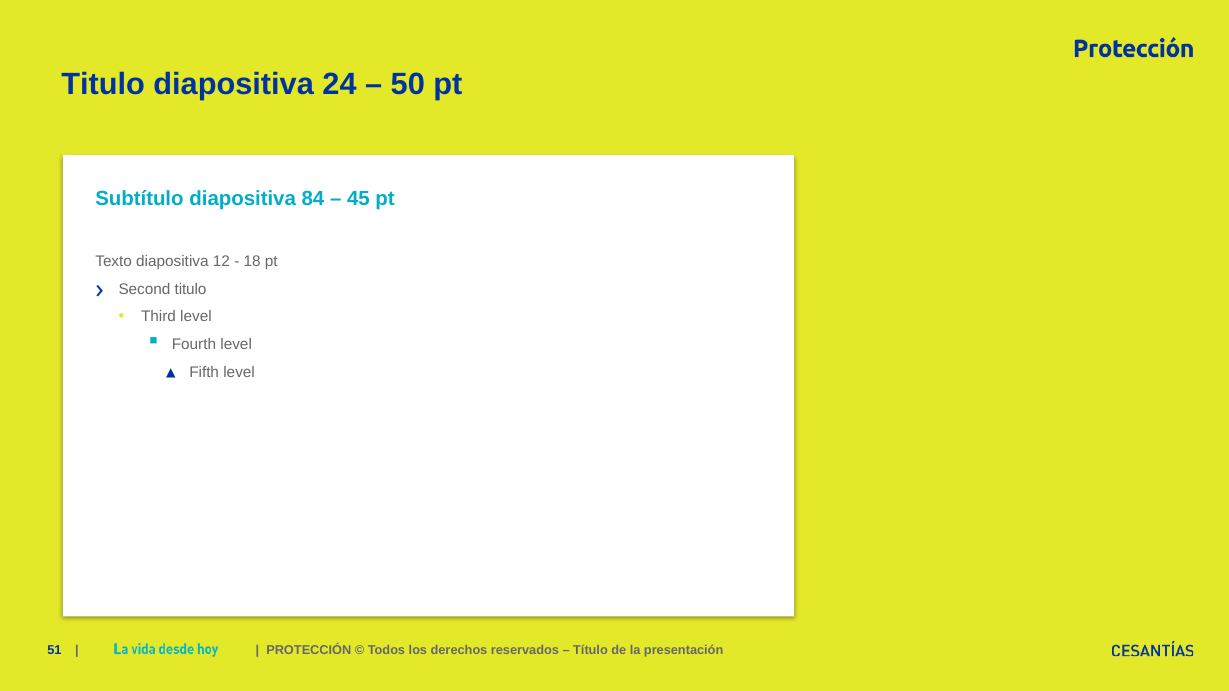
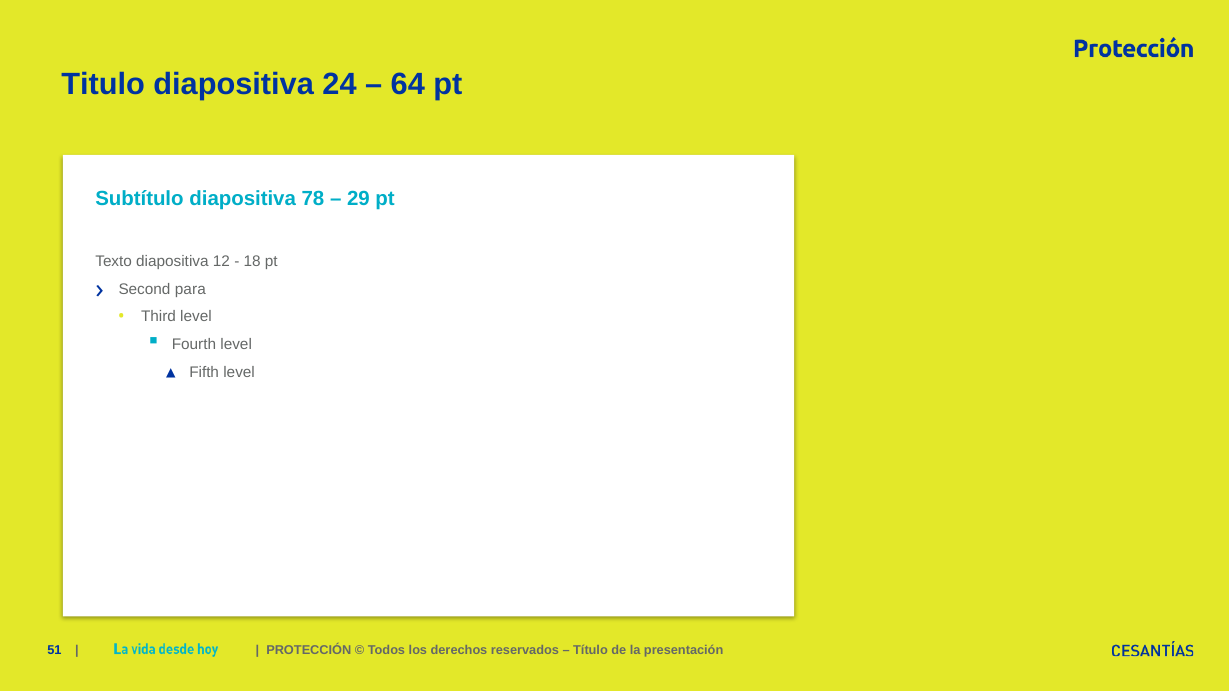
50: 50 -> 64 (408, 84)
84: 84 -> 78 (313, 199)
45: 45 -> 29 (358, 199)
Second titulo: titulo -> para (190, 289)
